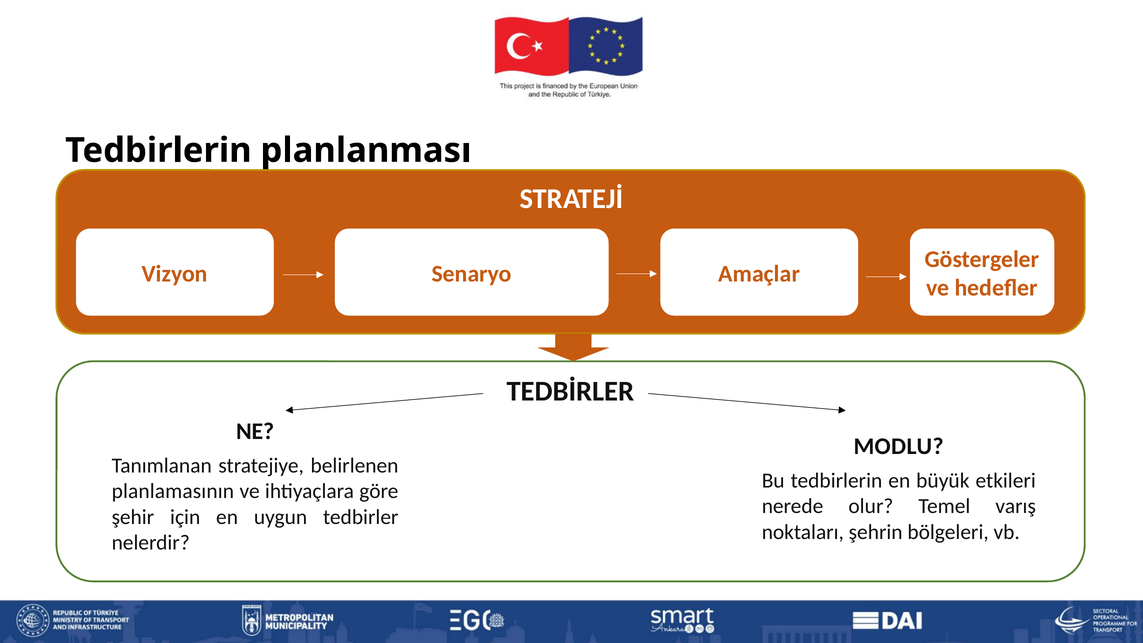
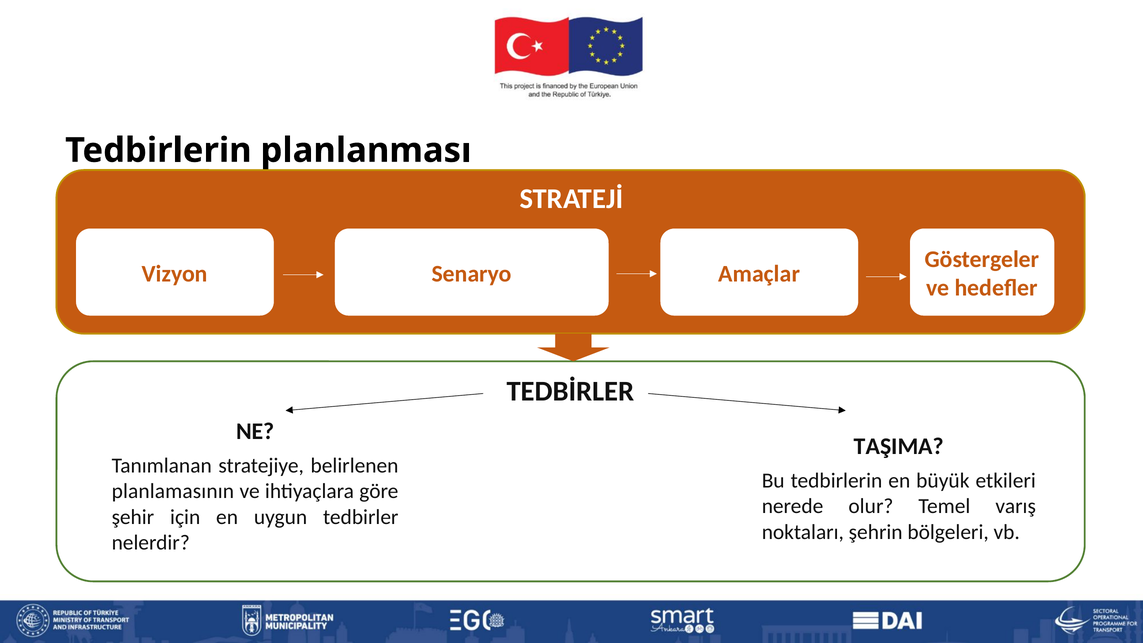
MODLU: MODLU -> TAŞIMA (899, 446)
